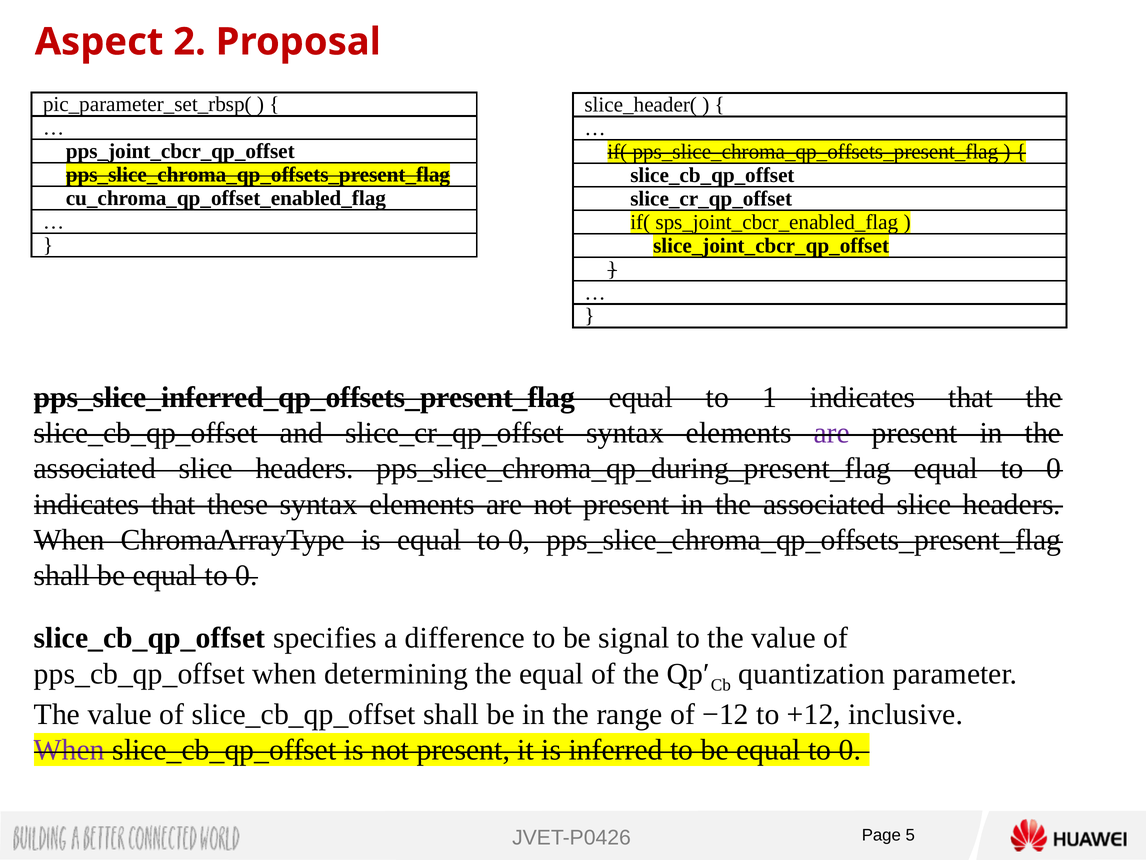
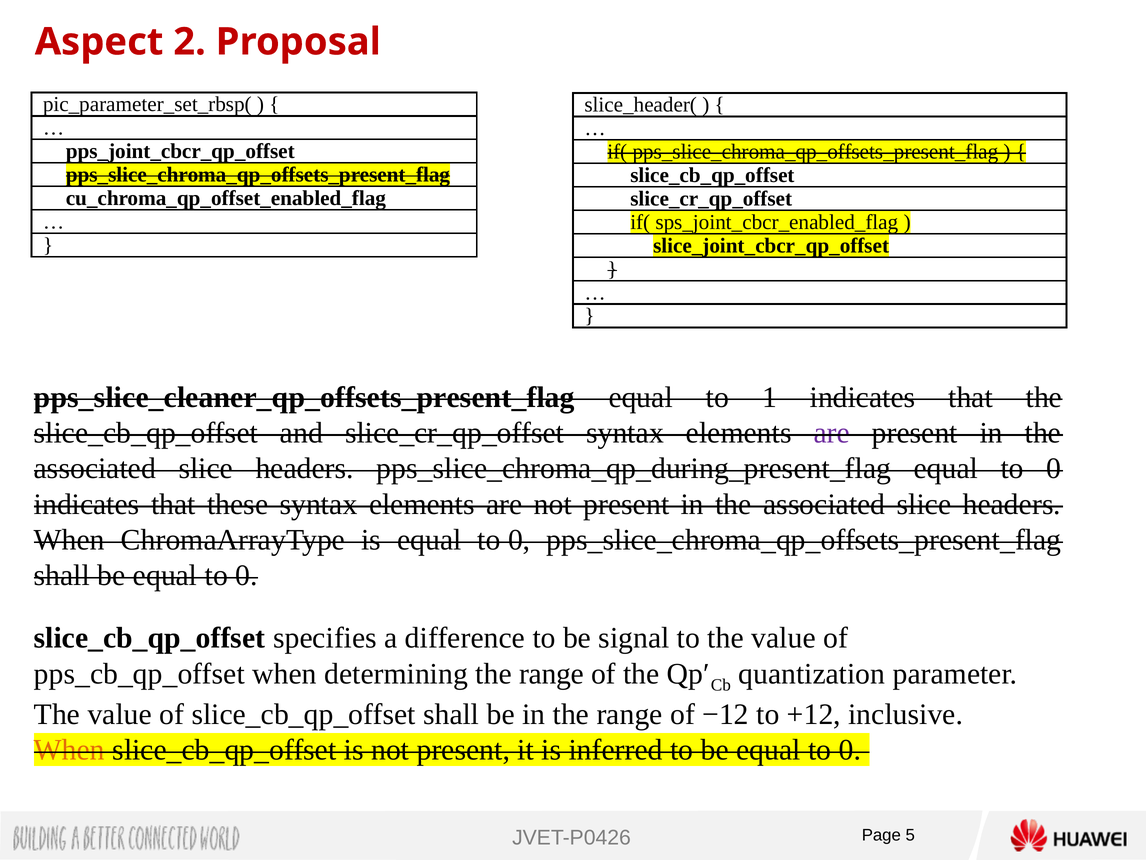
pps_slice_inferred_qp_offsets_present_flag: pps_slice_inferred_qp_offsets_present_flag -> pps_slice_cleaner_qp_offsets_present_flag (304, 397)
determining the equal: equal -> range (551, 673)
When colour: purple -> orange (69, 750)
